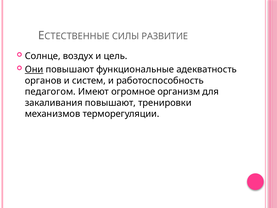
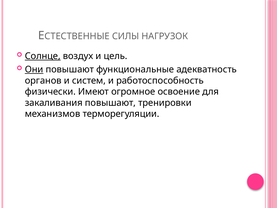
РАЗВИТИЕ: РАЗВИТИЕ -> НАГРУЗОК (165, 36)
Солнце underline: none -> present (43, 56)
педагогом: педагогом -> физически (50, 92)
организм: организм -> освоение (179, 92)
